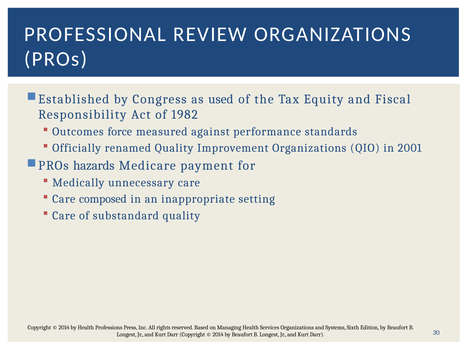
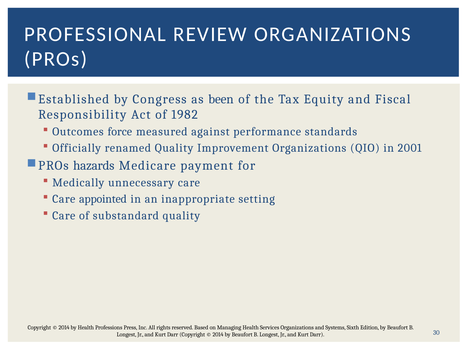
used: used -> been (221, 99)
composed: composed -> appointed (103, 199)
